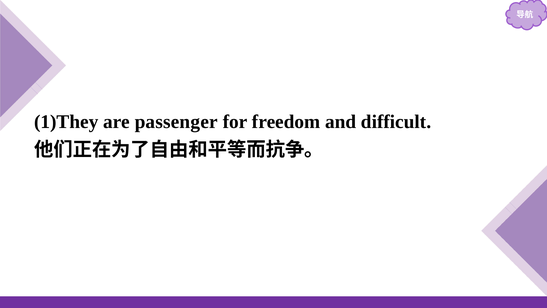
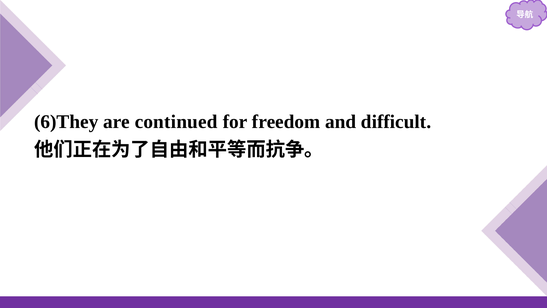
1)They: 1)They -> 6)They (66, 122)
passenger: passenger -> continued (176, 122)
